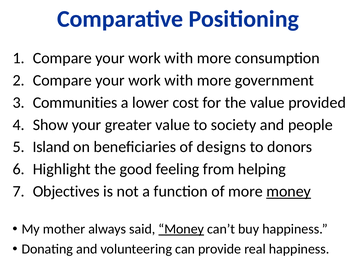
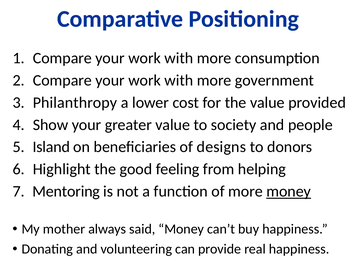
Communities: Communities -> Philanthropy (75, 103)
Objectives: Objectives -> Mentoring (66, 192)
Money underline: present -> none (181, 229)
